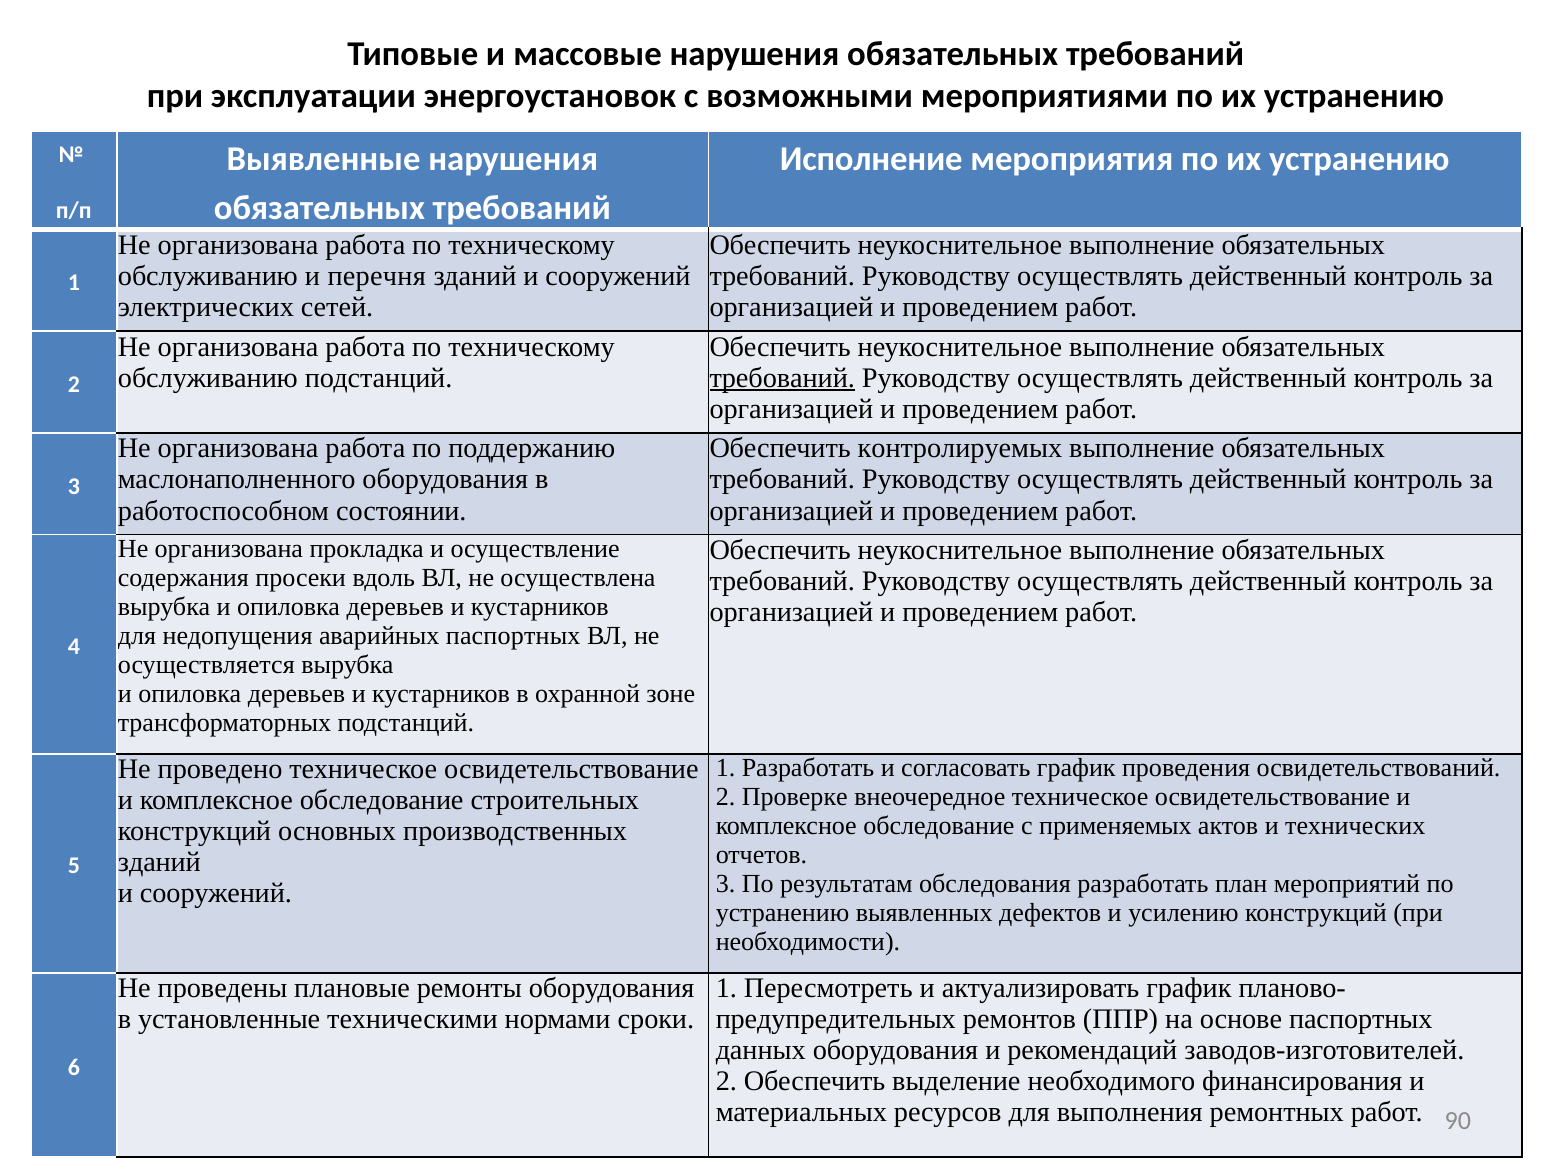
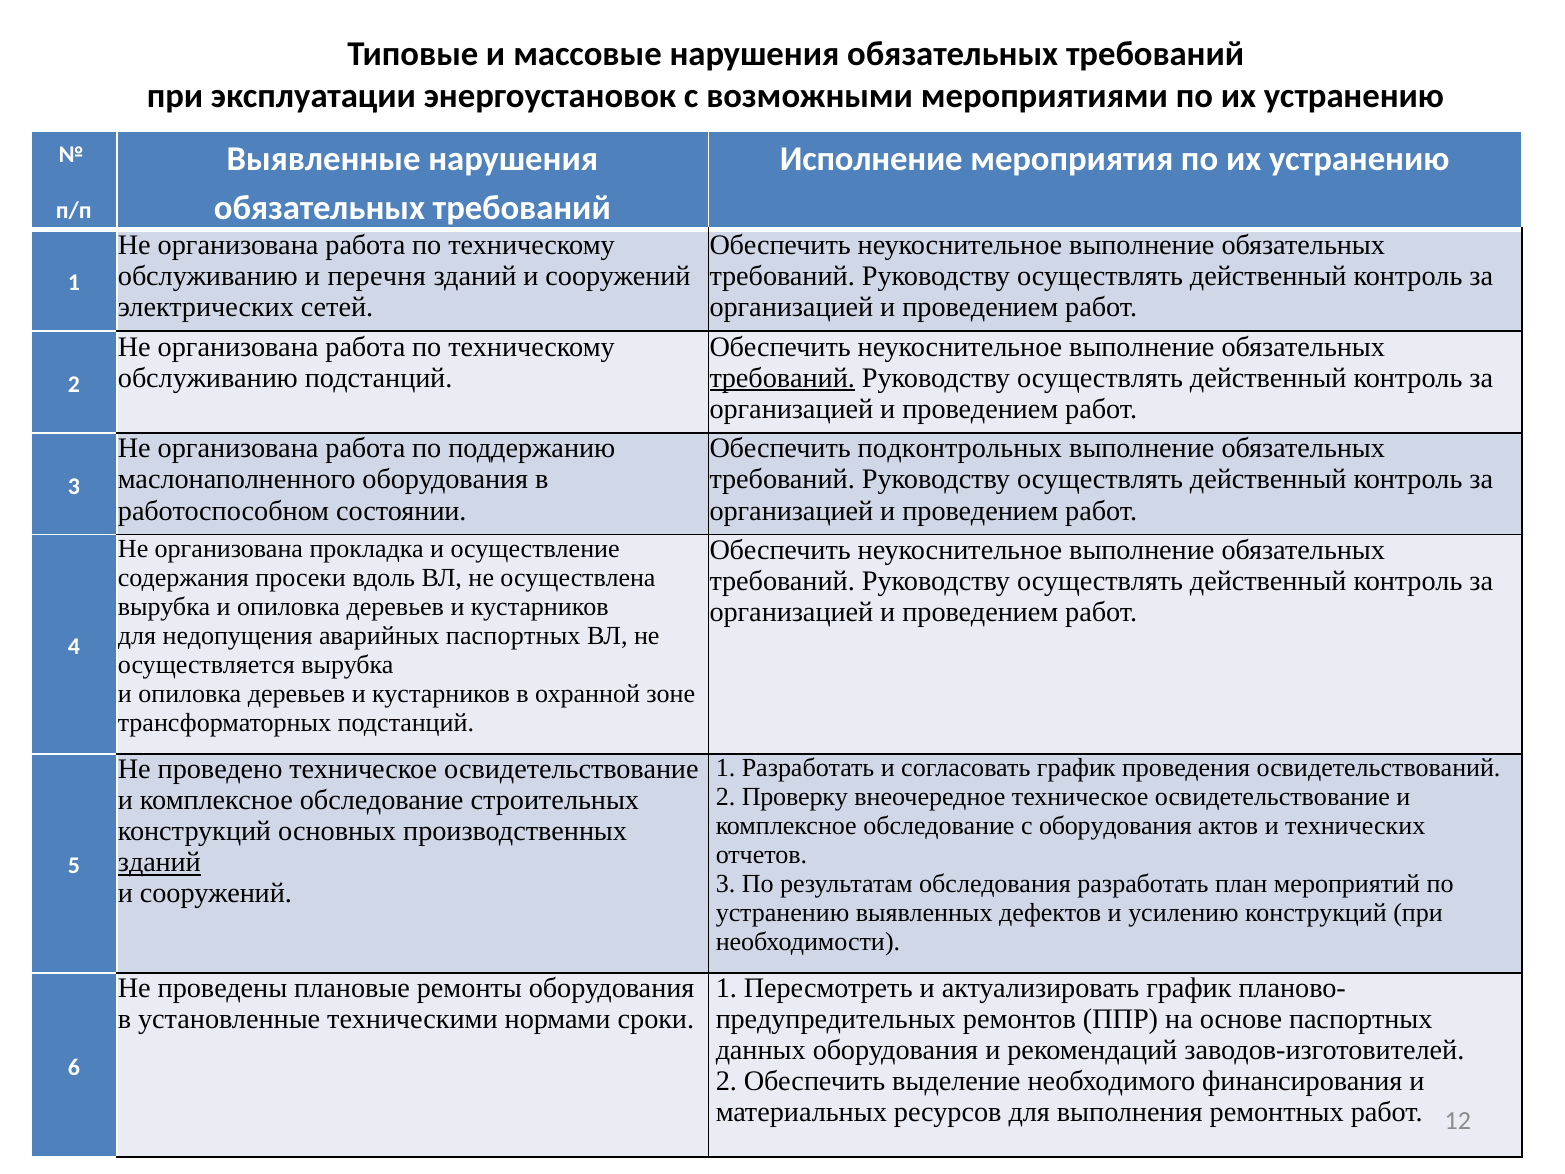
контролируемых: контролируемых -> подконтрольных (960, 448)
Проверке: Проверке -> Проверку (795, 797)
с применяемых: применяемых -> оборудования (1115, 826)
зданий underline: none -> present (159, 862)
90: 90 -> 12 (1458, 1121)
